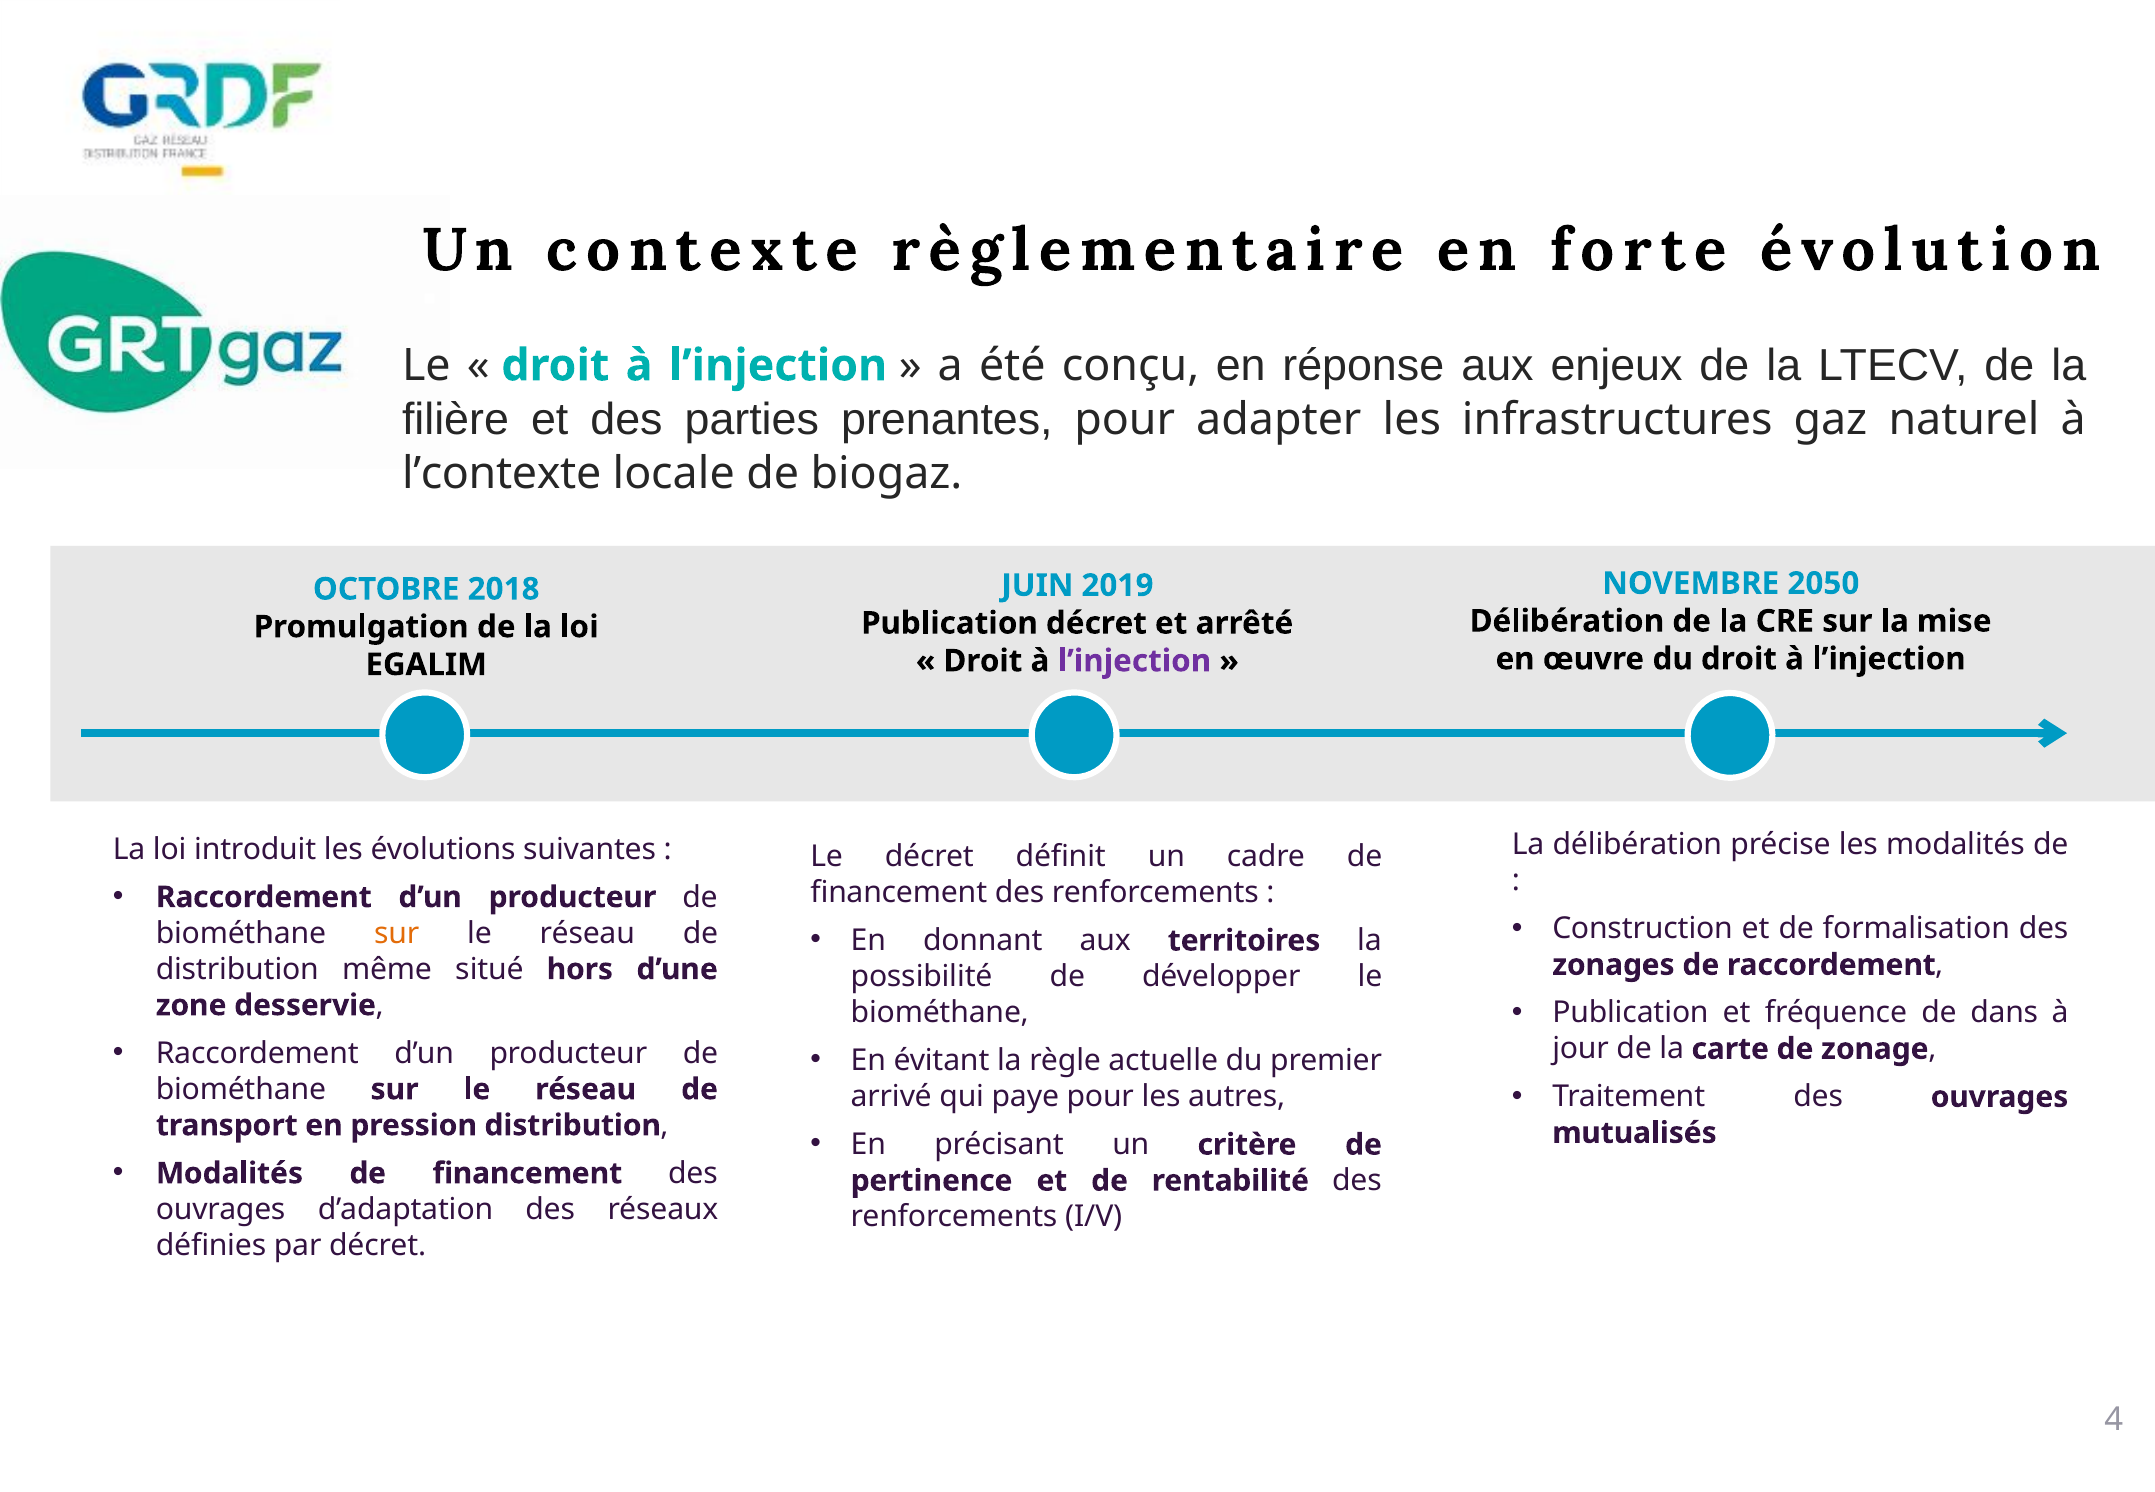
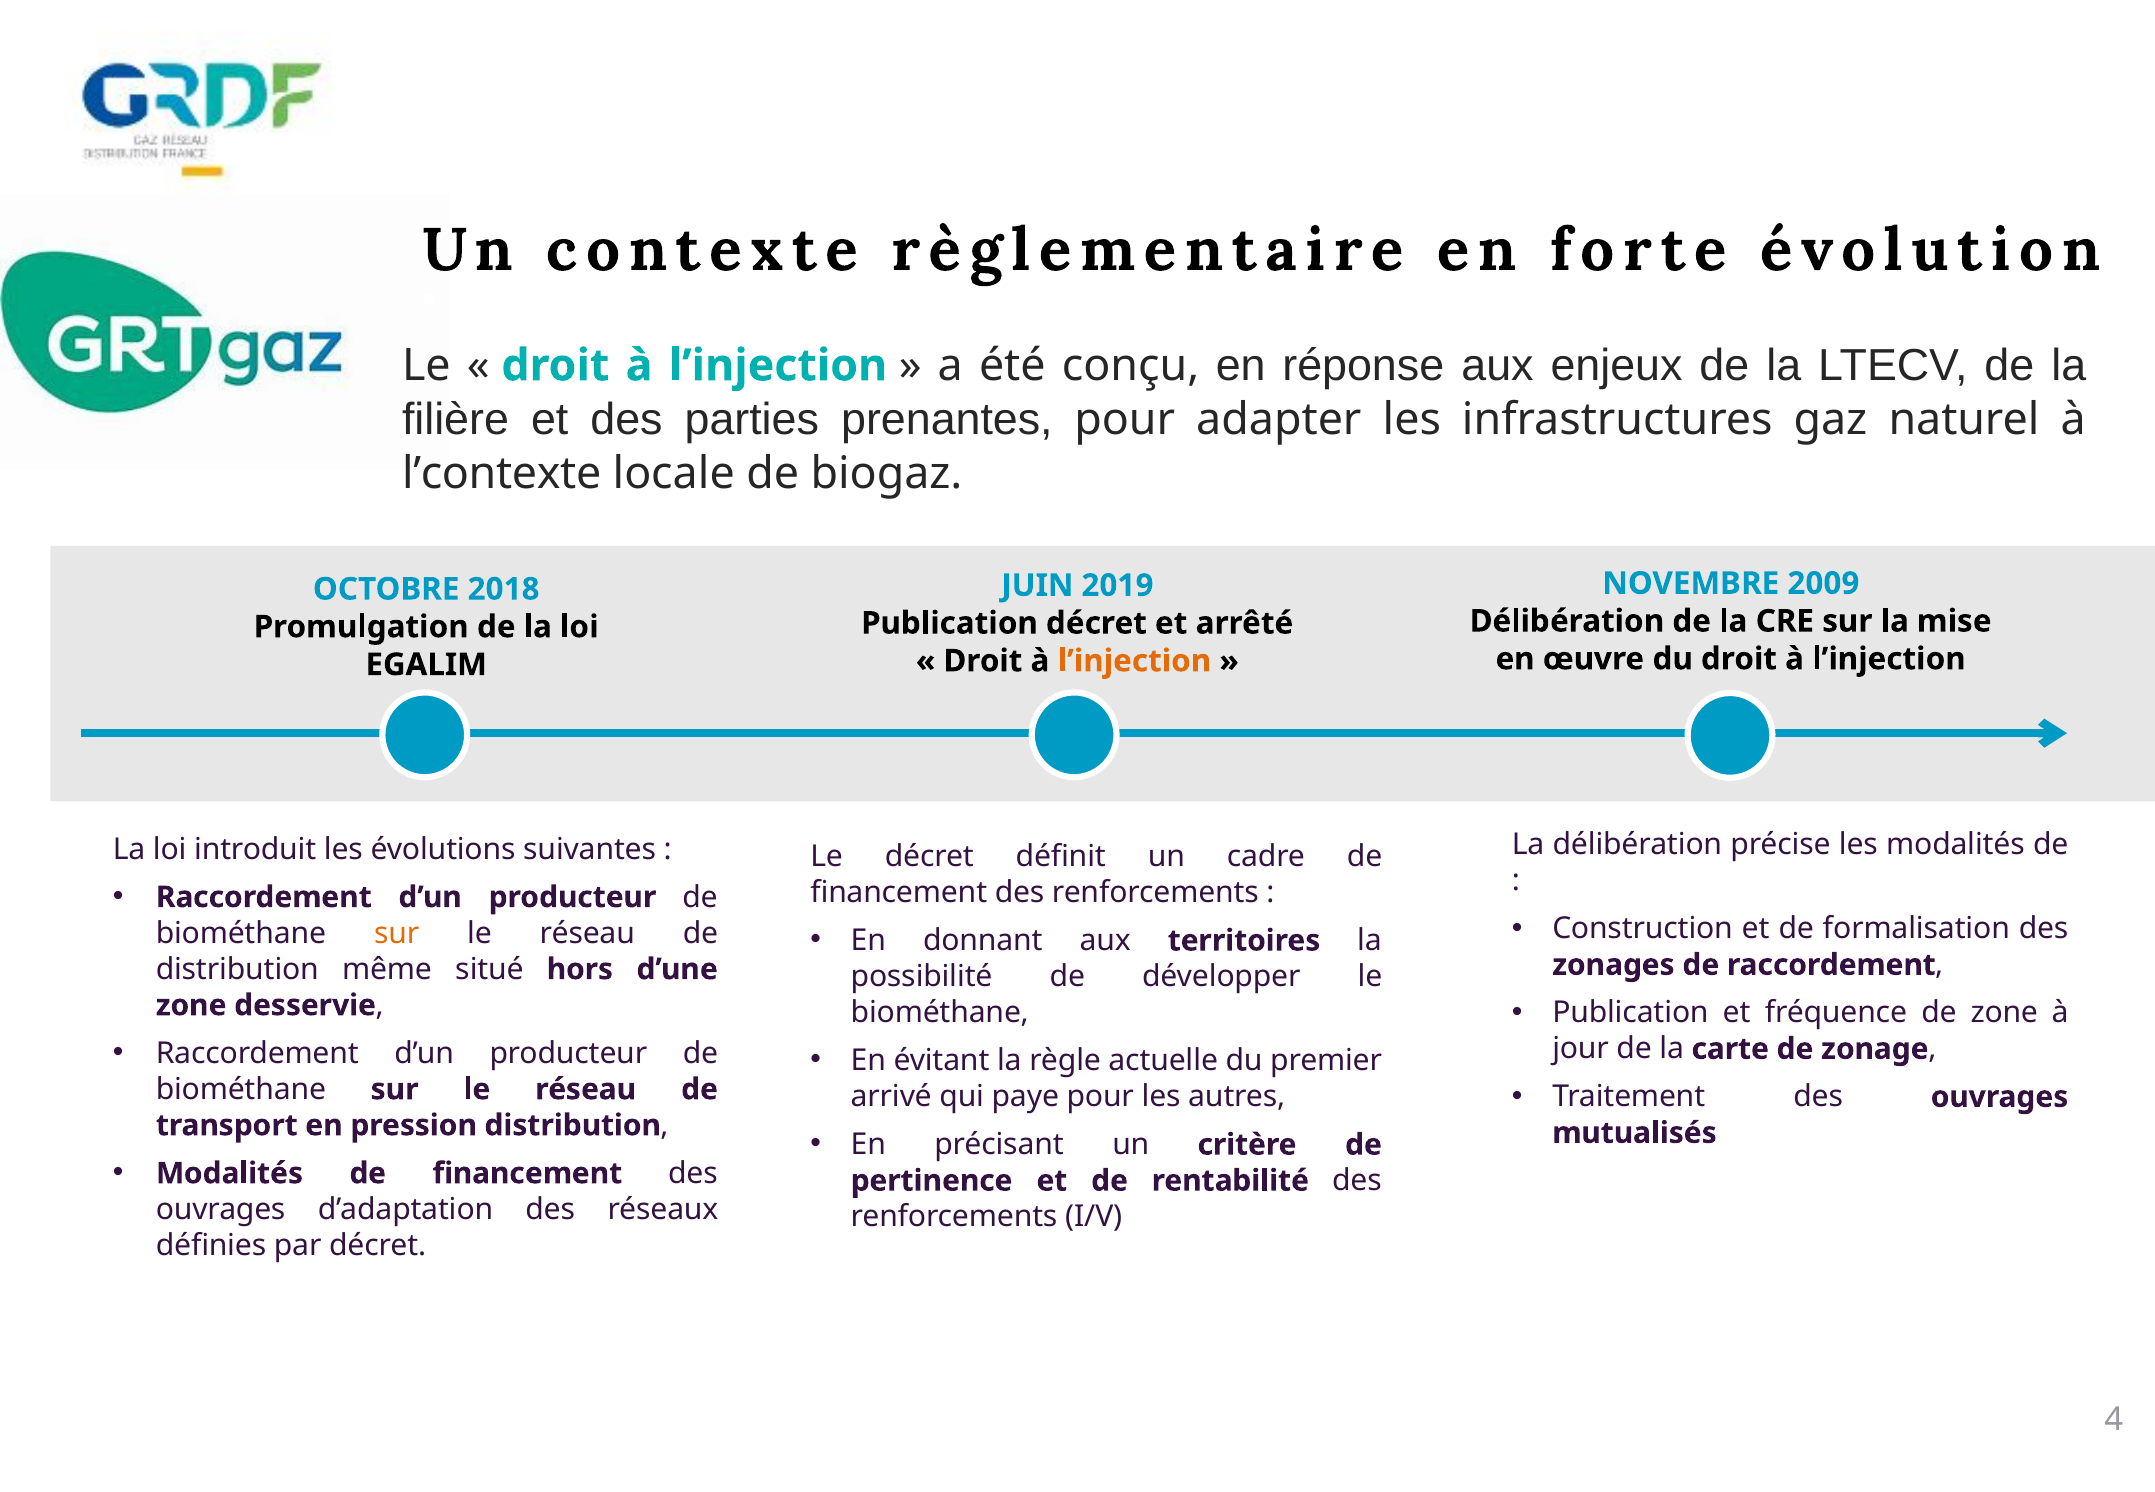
2050: 2050 -> 2009 (1823, 583)
l’injection colour: purple -> orange (1134, 661)
de dans: dans -> zone (2004, 1013)
